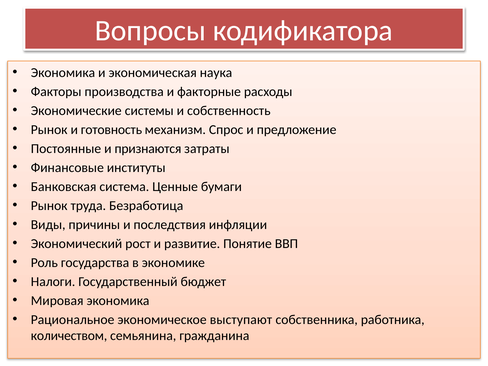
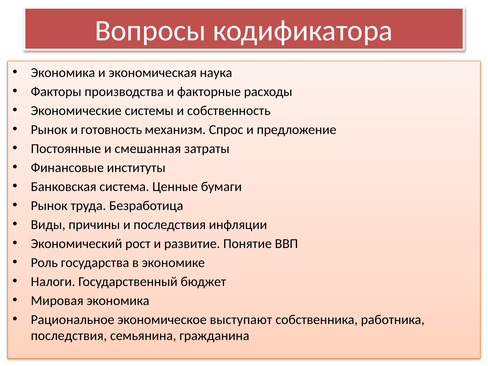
признаются: признаются -> смешанная (148, 149)
количеством: количеством -> последствия (69, 336)
